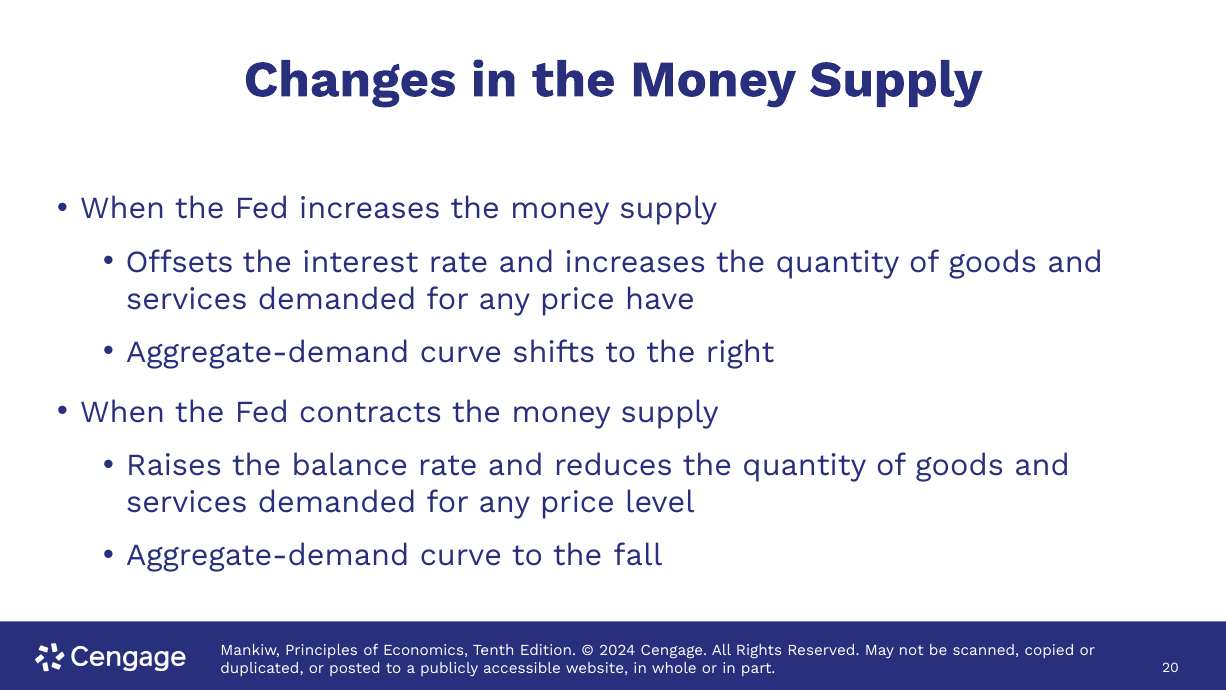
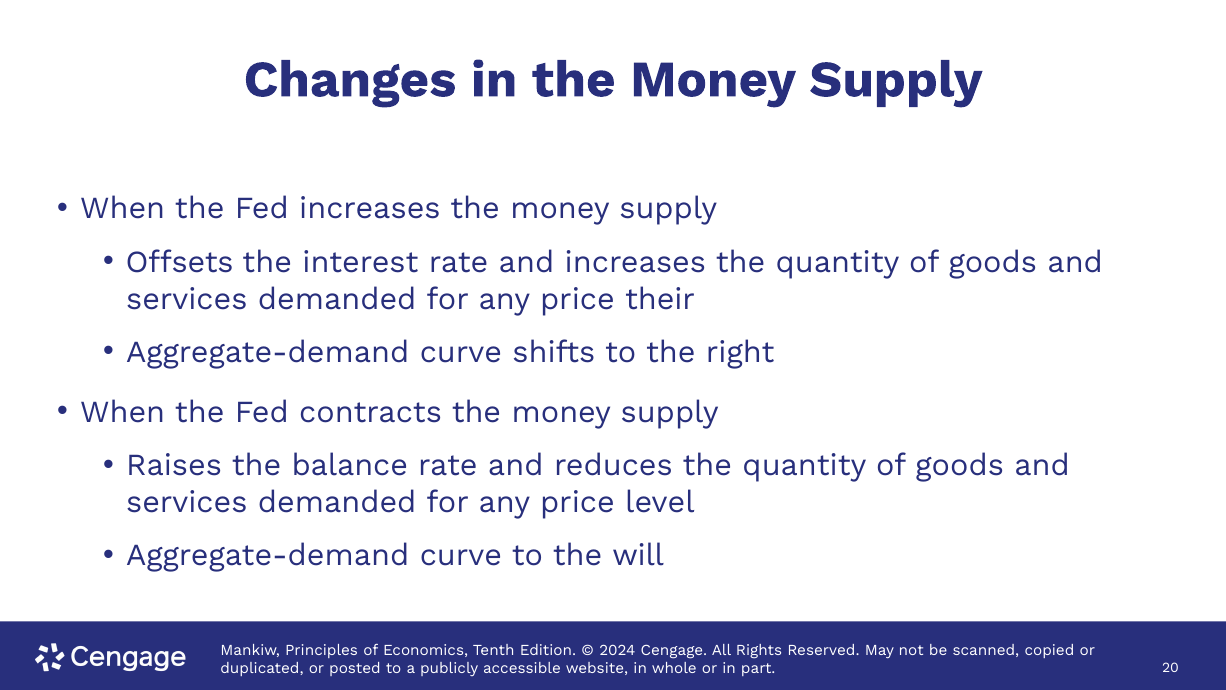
have: have -> their (660, 299)
fall: fall -> will (638, 555)
